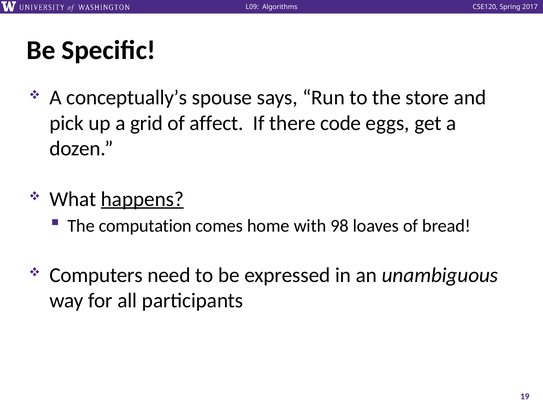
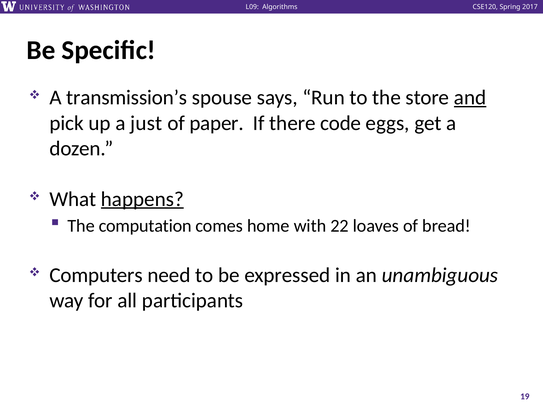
conceptually’s: conceptually’s -> transmission’s (127, 98)
and underline: none -> present (470, 98)
grid: grid -> just (146, 123)
affect: affect -> paper (217, 123)
98: 98 -> 22 (340, 226)
